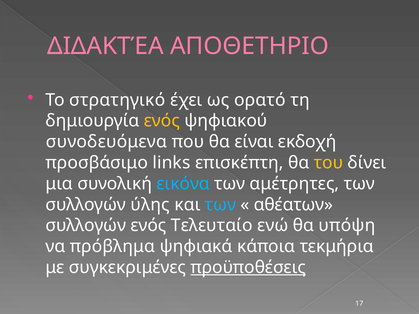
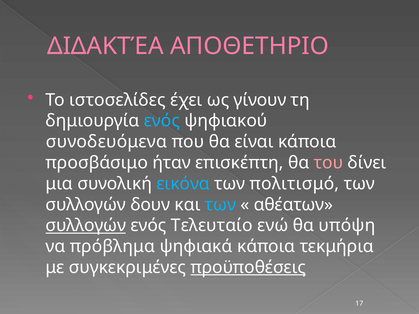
στρατηγικό: στρατηγικό -> ιστοσελίδες (117, 100)
ορατό: ορατό -> γίνουν (260, 100)
ενός colour: yellow -> light blue (162, 121)
είναι εκδοχή: εκδοχή -> κάποια (307, 142)
links: links -> ήταν (172, 163)
του colour: yellow -> pink (329, 163)
αμέτρητες: αμέτρητες -> πολιτισμό (294, 184)
ύλης: ύλης -> δουν (150, 205)
συλλογών underline: none -> present (86, 226)
